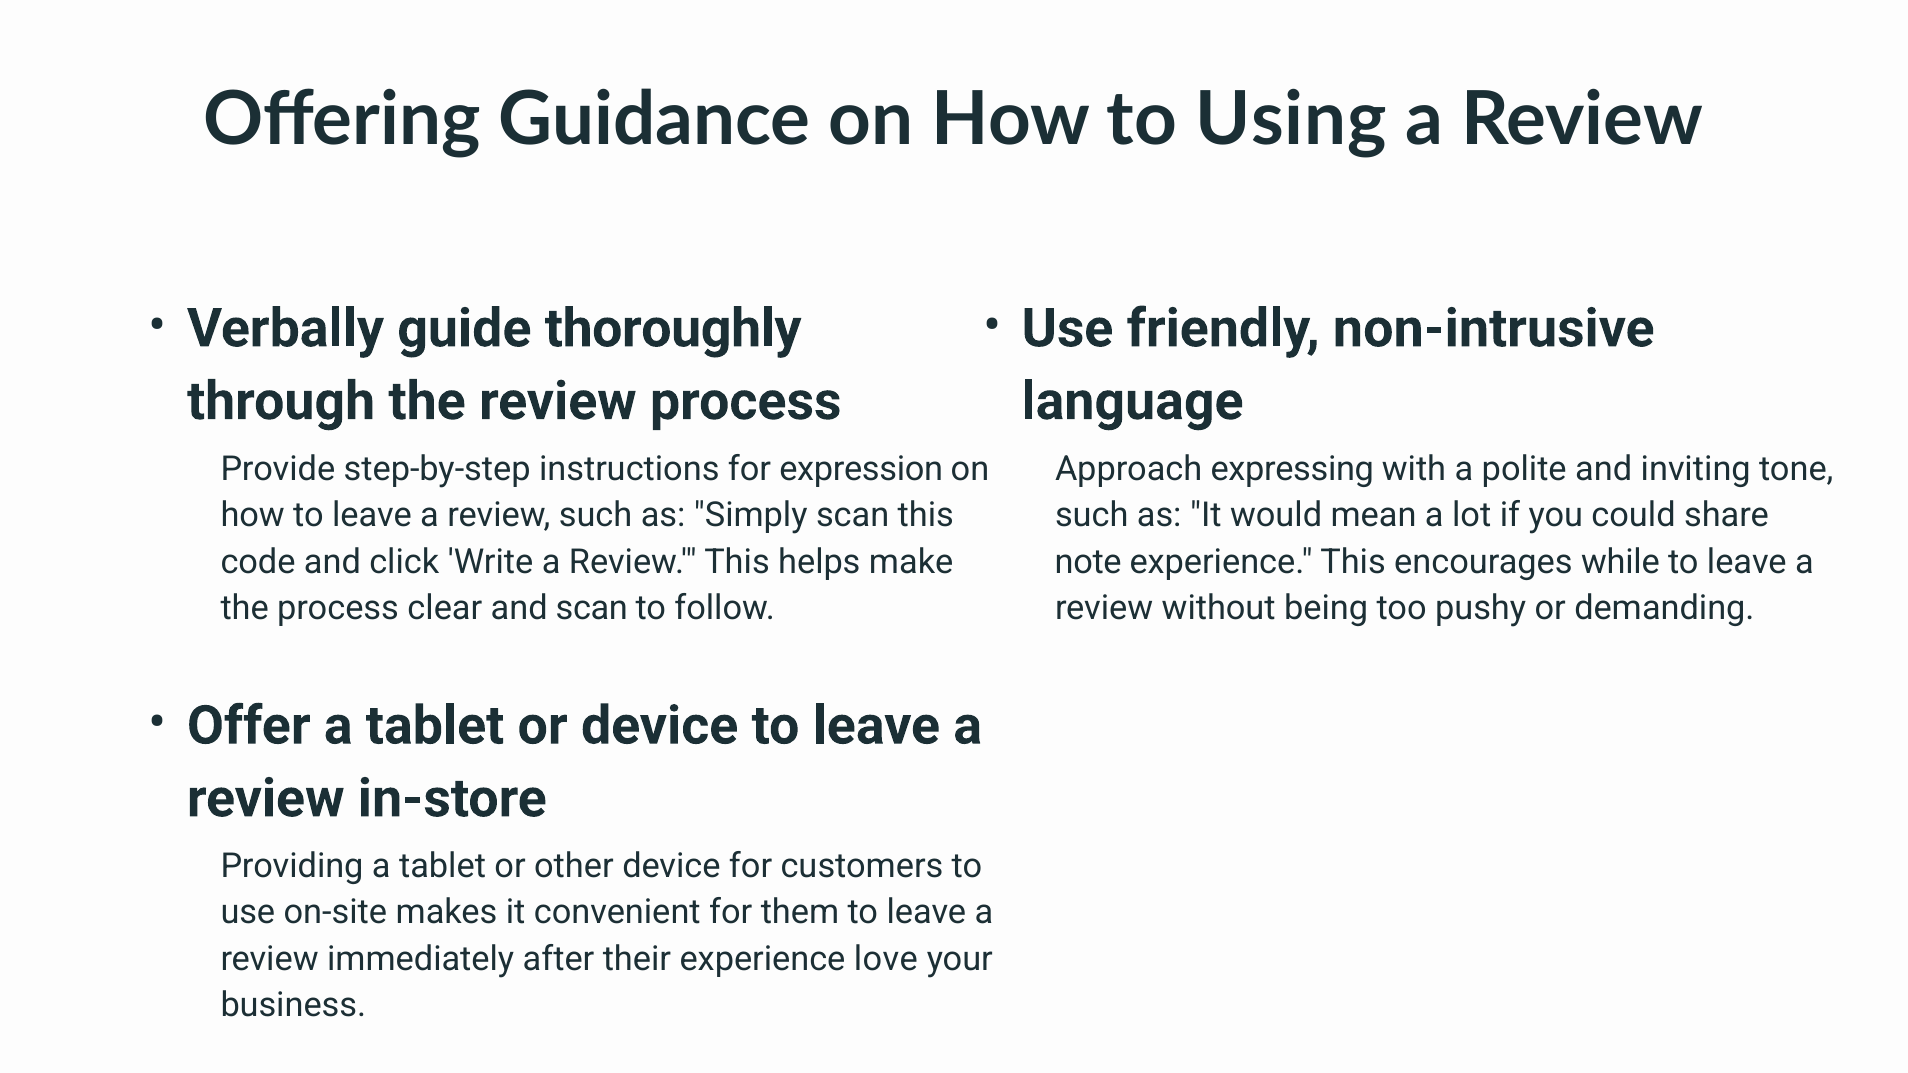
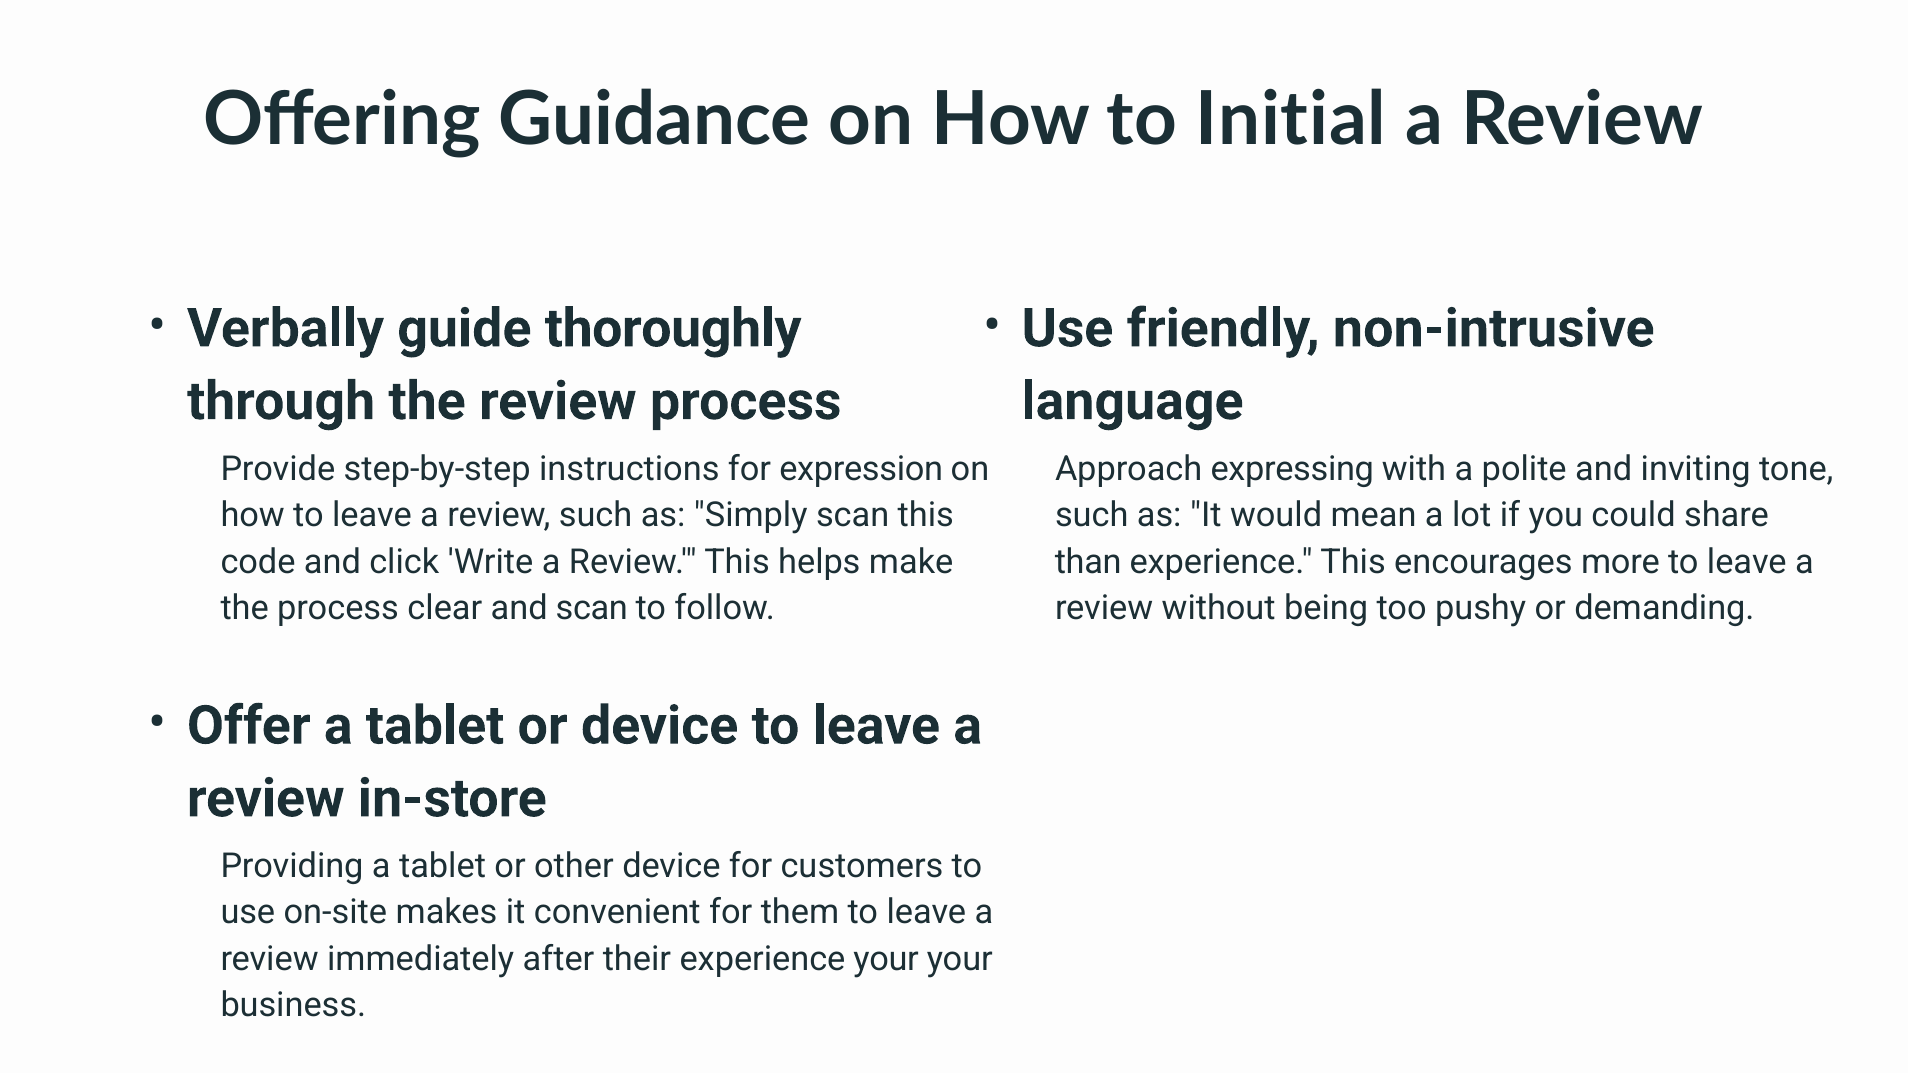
Using: Using -> Initial (1291, 120)
note: note -> than (1088, 562)
while: while -> more (1620, 562)
experience love: love -> your (886, 959)
